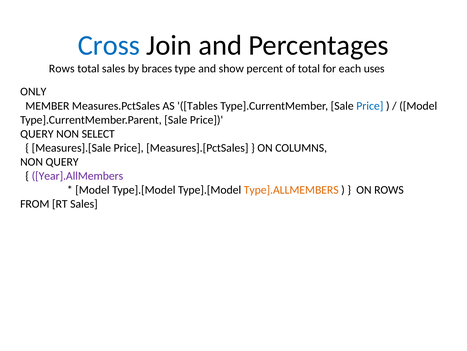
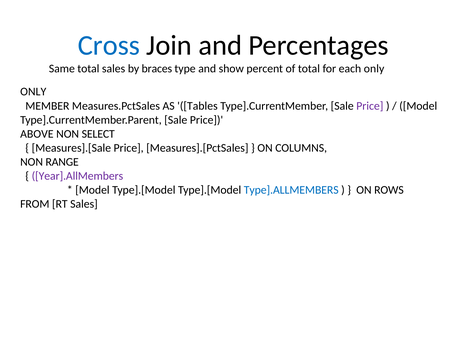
Rows: Rows -> Same (62, 69)
each uses: uses -> only (374, 69)
Price colour: blue -> purple (370, 106)
QUERY: QUERY -> ABOVE (37, 134)
NON QUERY: QUERY -> RANGE (62, 162)
Type].ALLMEMBERS colour: orange -> blue (291, 190)
